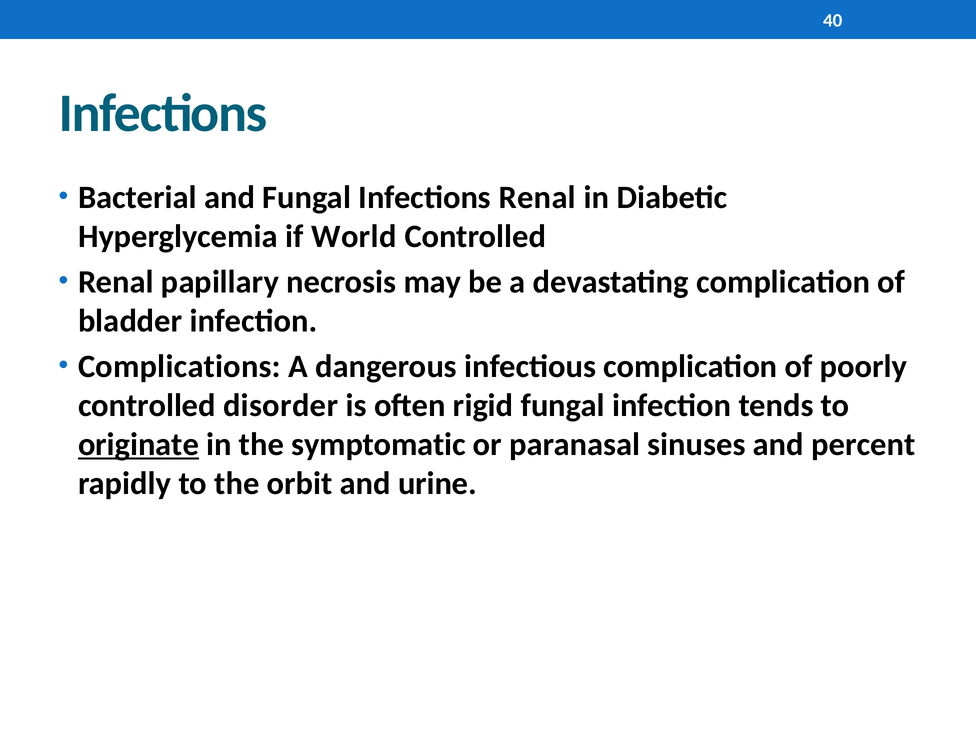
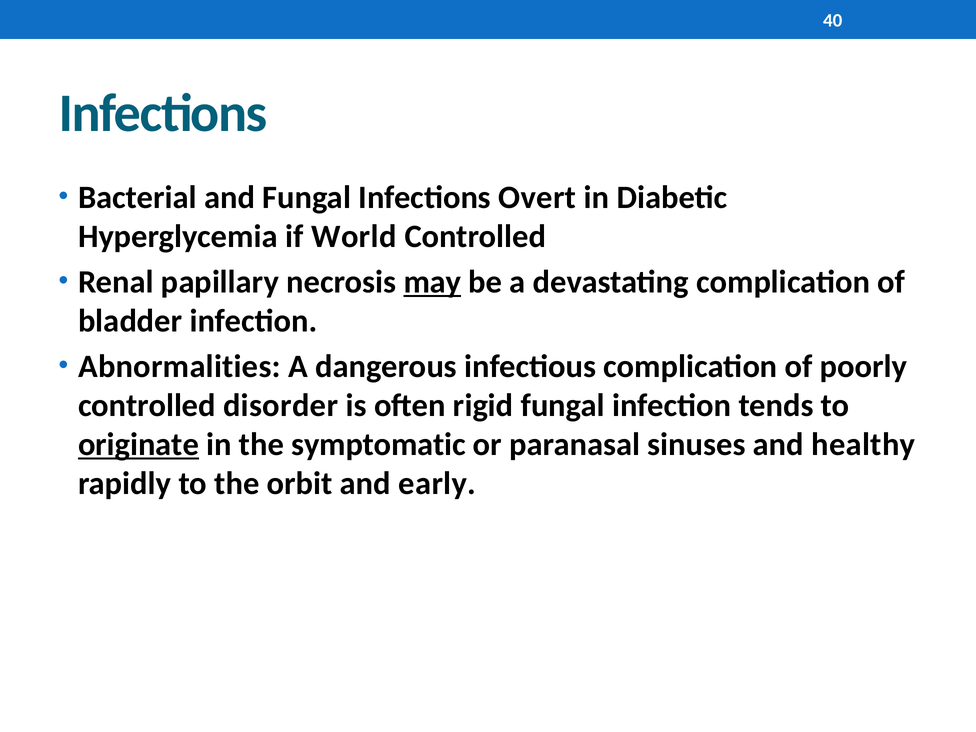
Infections Renal: Renal -> Overt (537, 197)
may underline: none -> present (432, 282)
Complications: Complications -> Abnormalities (179, 367)
percent: percent -> healthy (863, 445)
urine: urine -> early (437, 484)
